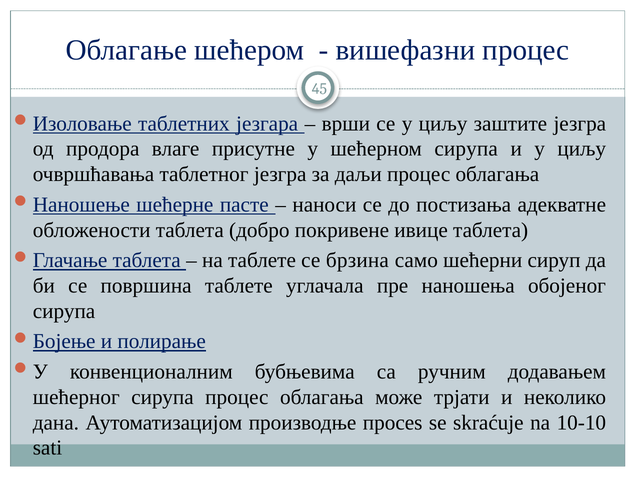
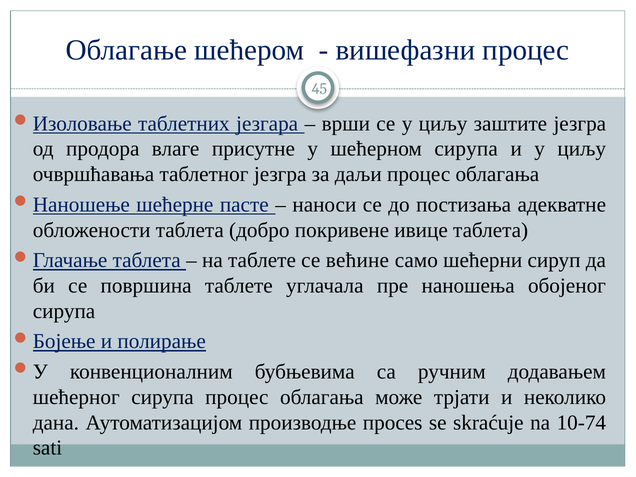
брзина: брзина -> већине (357, 260)
10-10: 10-10 -> 10-74 (581, 423)
